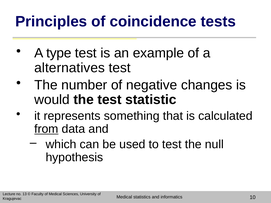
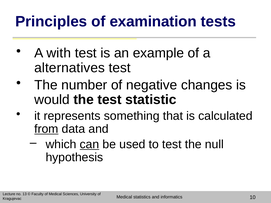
coincidence: coincidence -> examination (153, 22)
type: type -> with (59, 53)
can underline: none -> present (89, 145)
